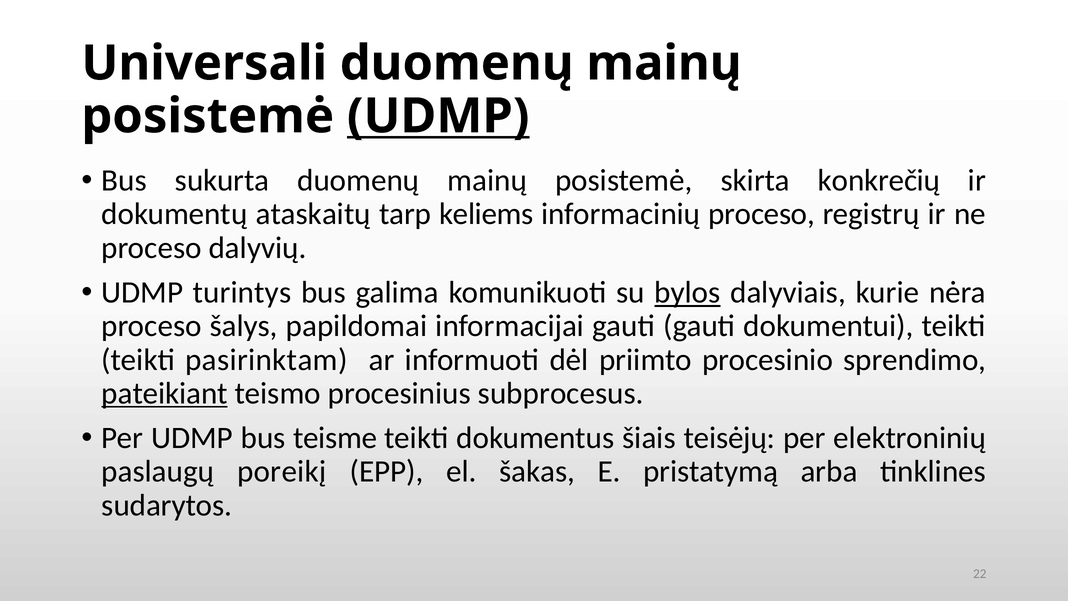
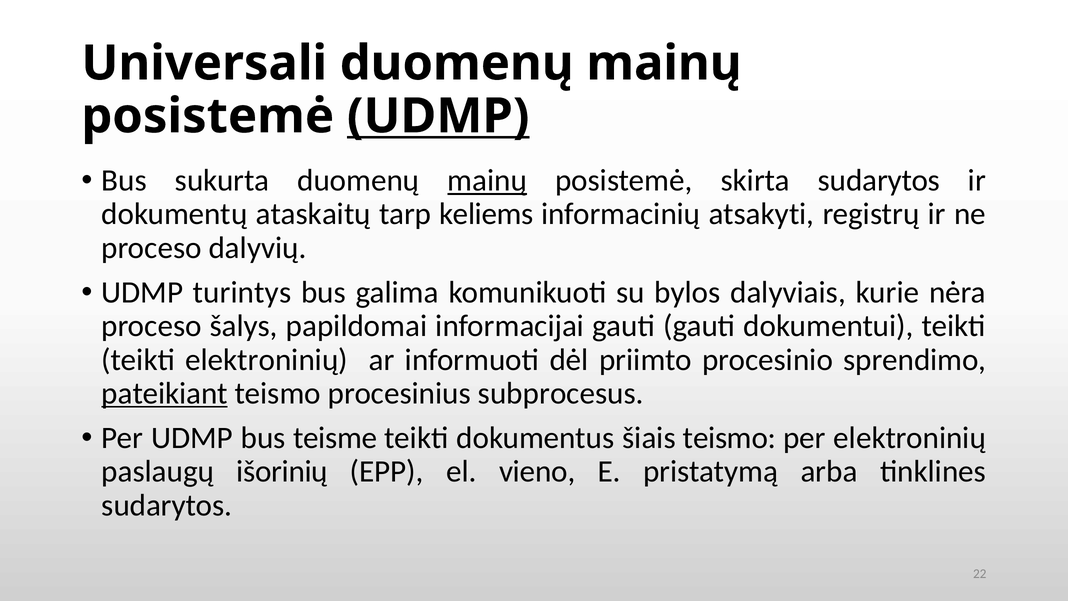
mainų underline: none -> present (487, 181)
skirta konkrečių: konkrečių -> sudarytos (879, 181)
informacinių proceso: proceso -> atsakyti (761, 214)
bylos underline: present -> none (687, 292)
teikti pasirinktam: pasirinktam -> elektroninių (267, 360)
šiais teisėjų: teisėjų -> teismo (729, 438)
poreikį: poreikį -> išorinių (282, 471)
šakas: šakas -> vieno (537, 471)
